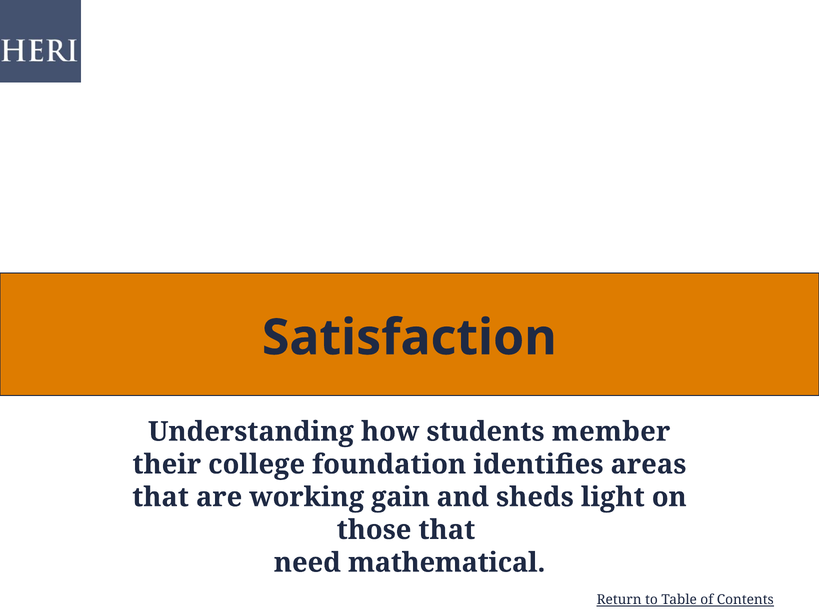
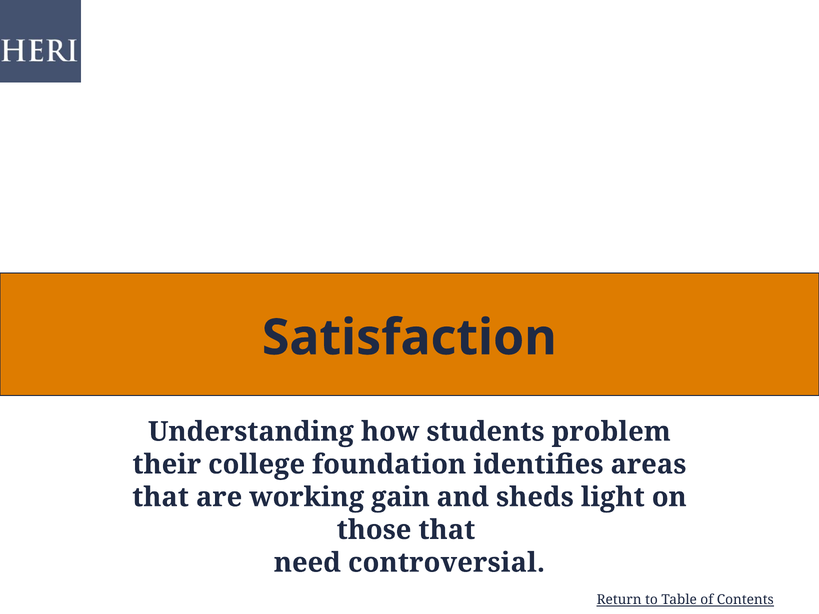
member: member -> problem (611, 432)
mathematical: mathematical -> controversial (446, 563)
